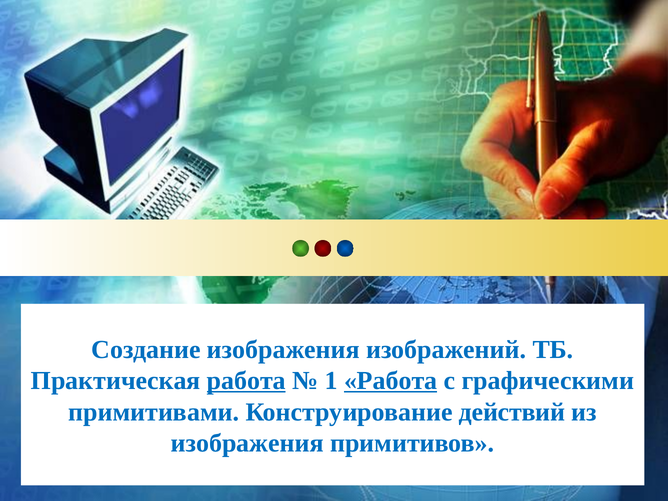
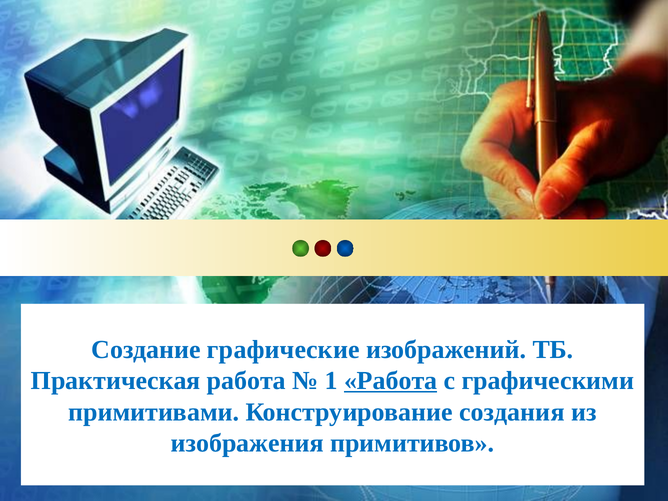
Создание изображения: изображения -> графические (283, 350)
работа underline: present -> none (246, 381)
действий: действий -> создания (512, 412)
